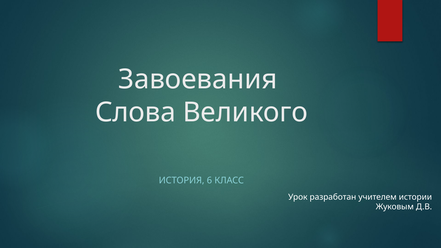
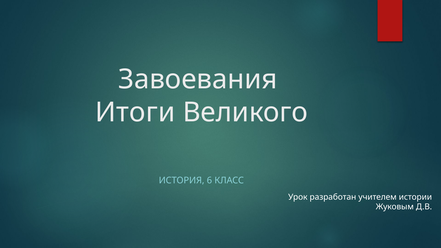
Слова: Слова -> Итоги (135, 113)
